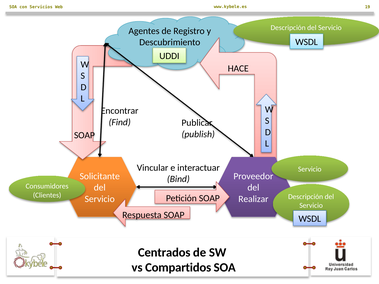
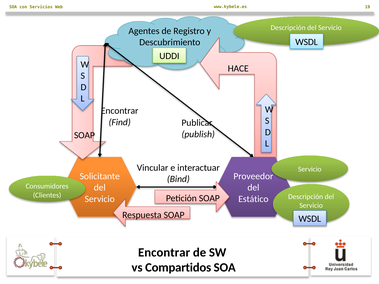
Realizar: Realizar -> Estático (253, 199)
Centrados: Centrados -> Encontrar (164, 253)
